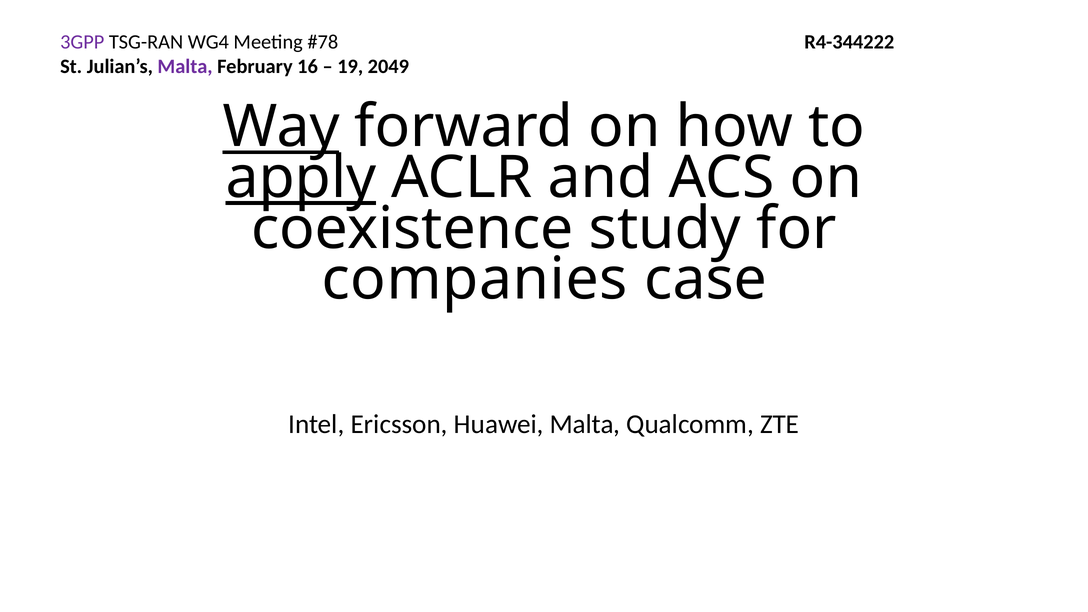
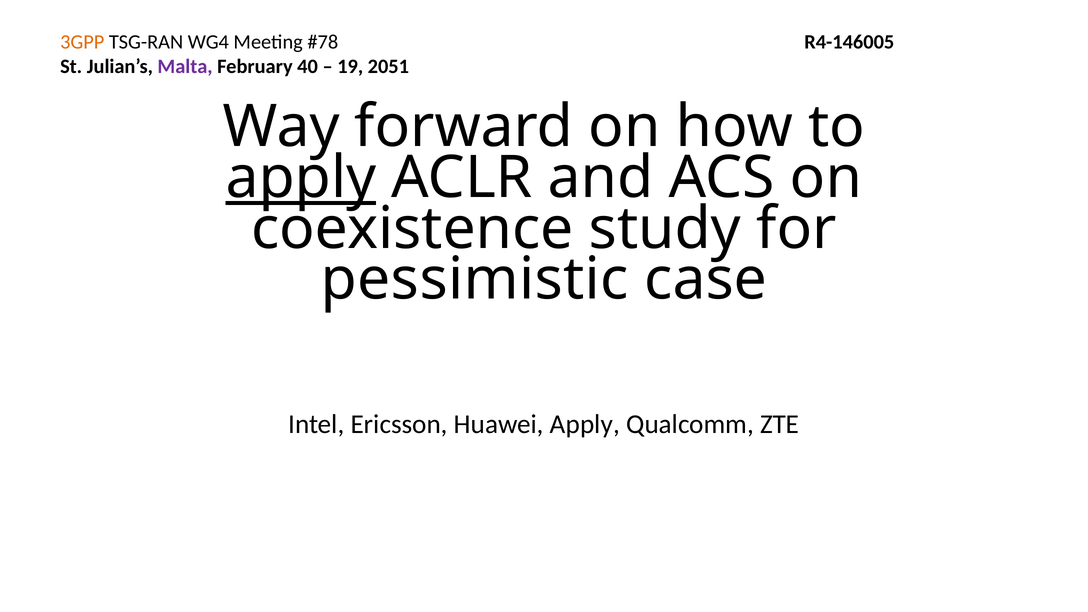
3GPP colour: purple -> orange (82, 42)
R4-344222: R4-344222 -> R4-146005 (849, 42)
16: 16 -> 40 (308, 66)
2049: 2049 -> 2051 (388, 66)
Way underline: present -> none (281, 127)
companies: companies -> pessimistic (475, 279)
Huawei Malta: Malta -> Apply (585, 424)
